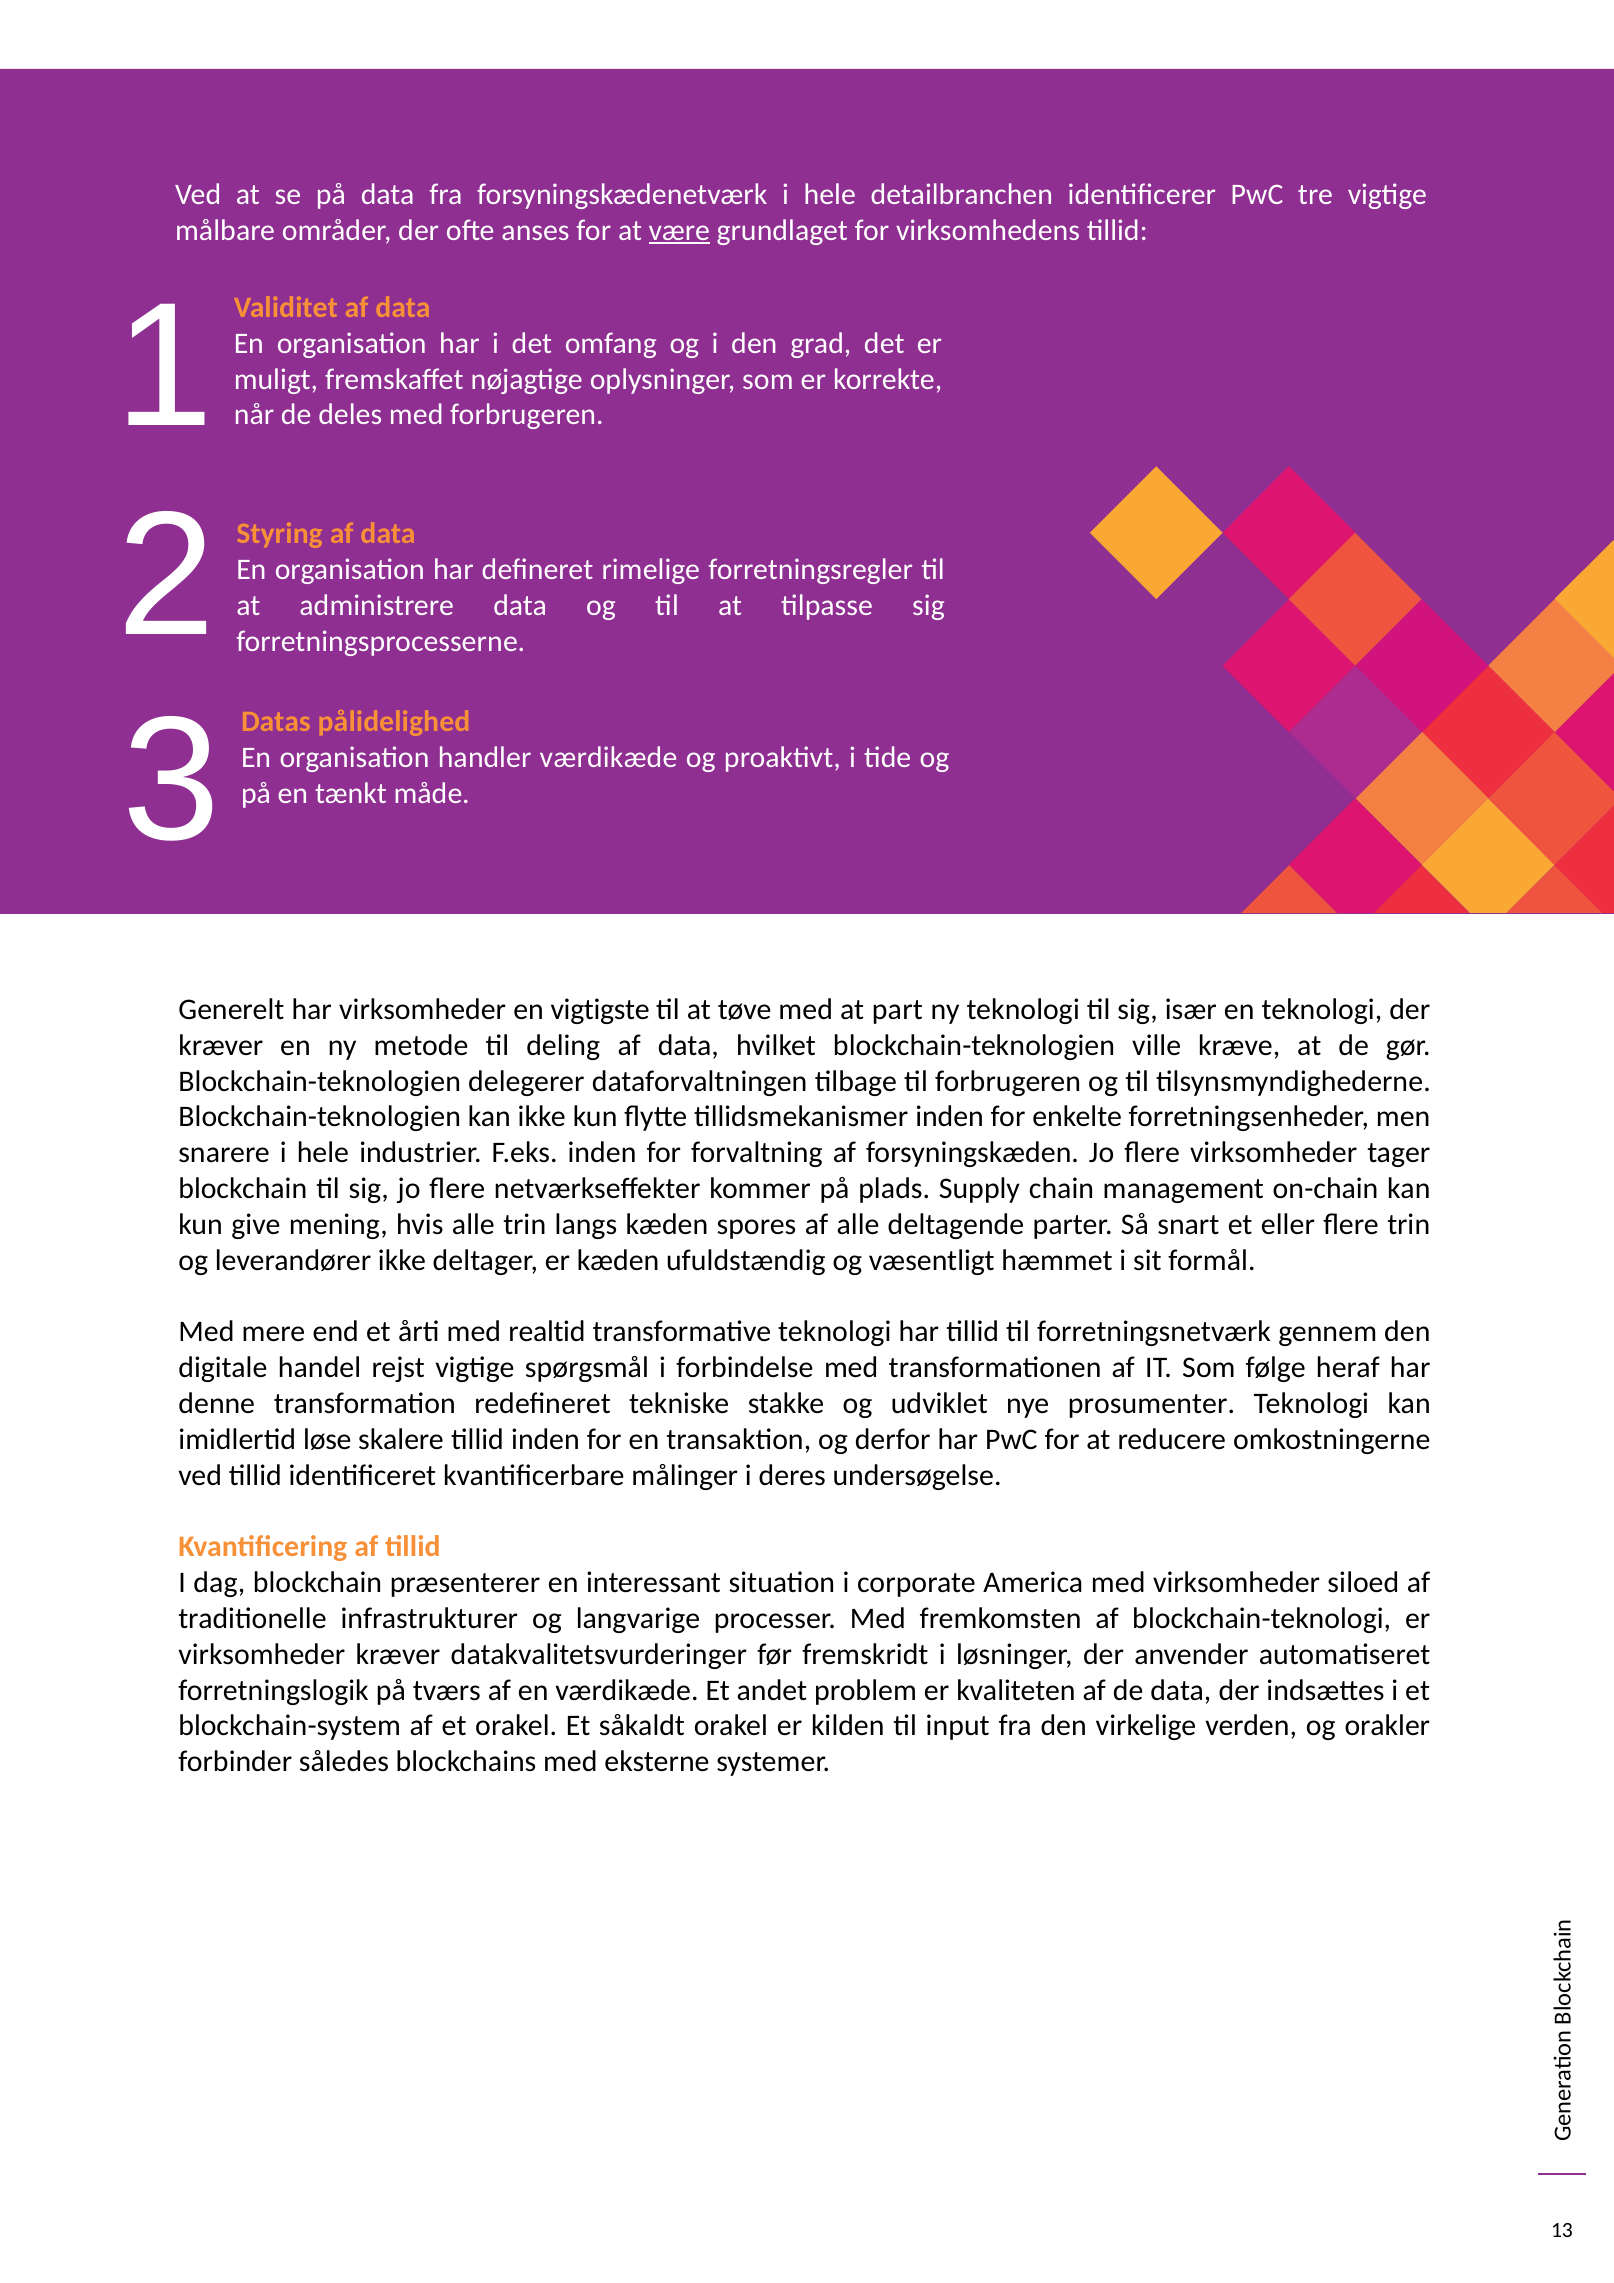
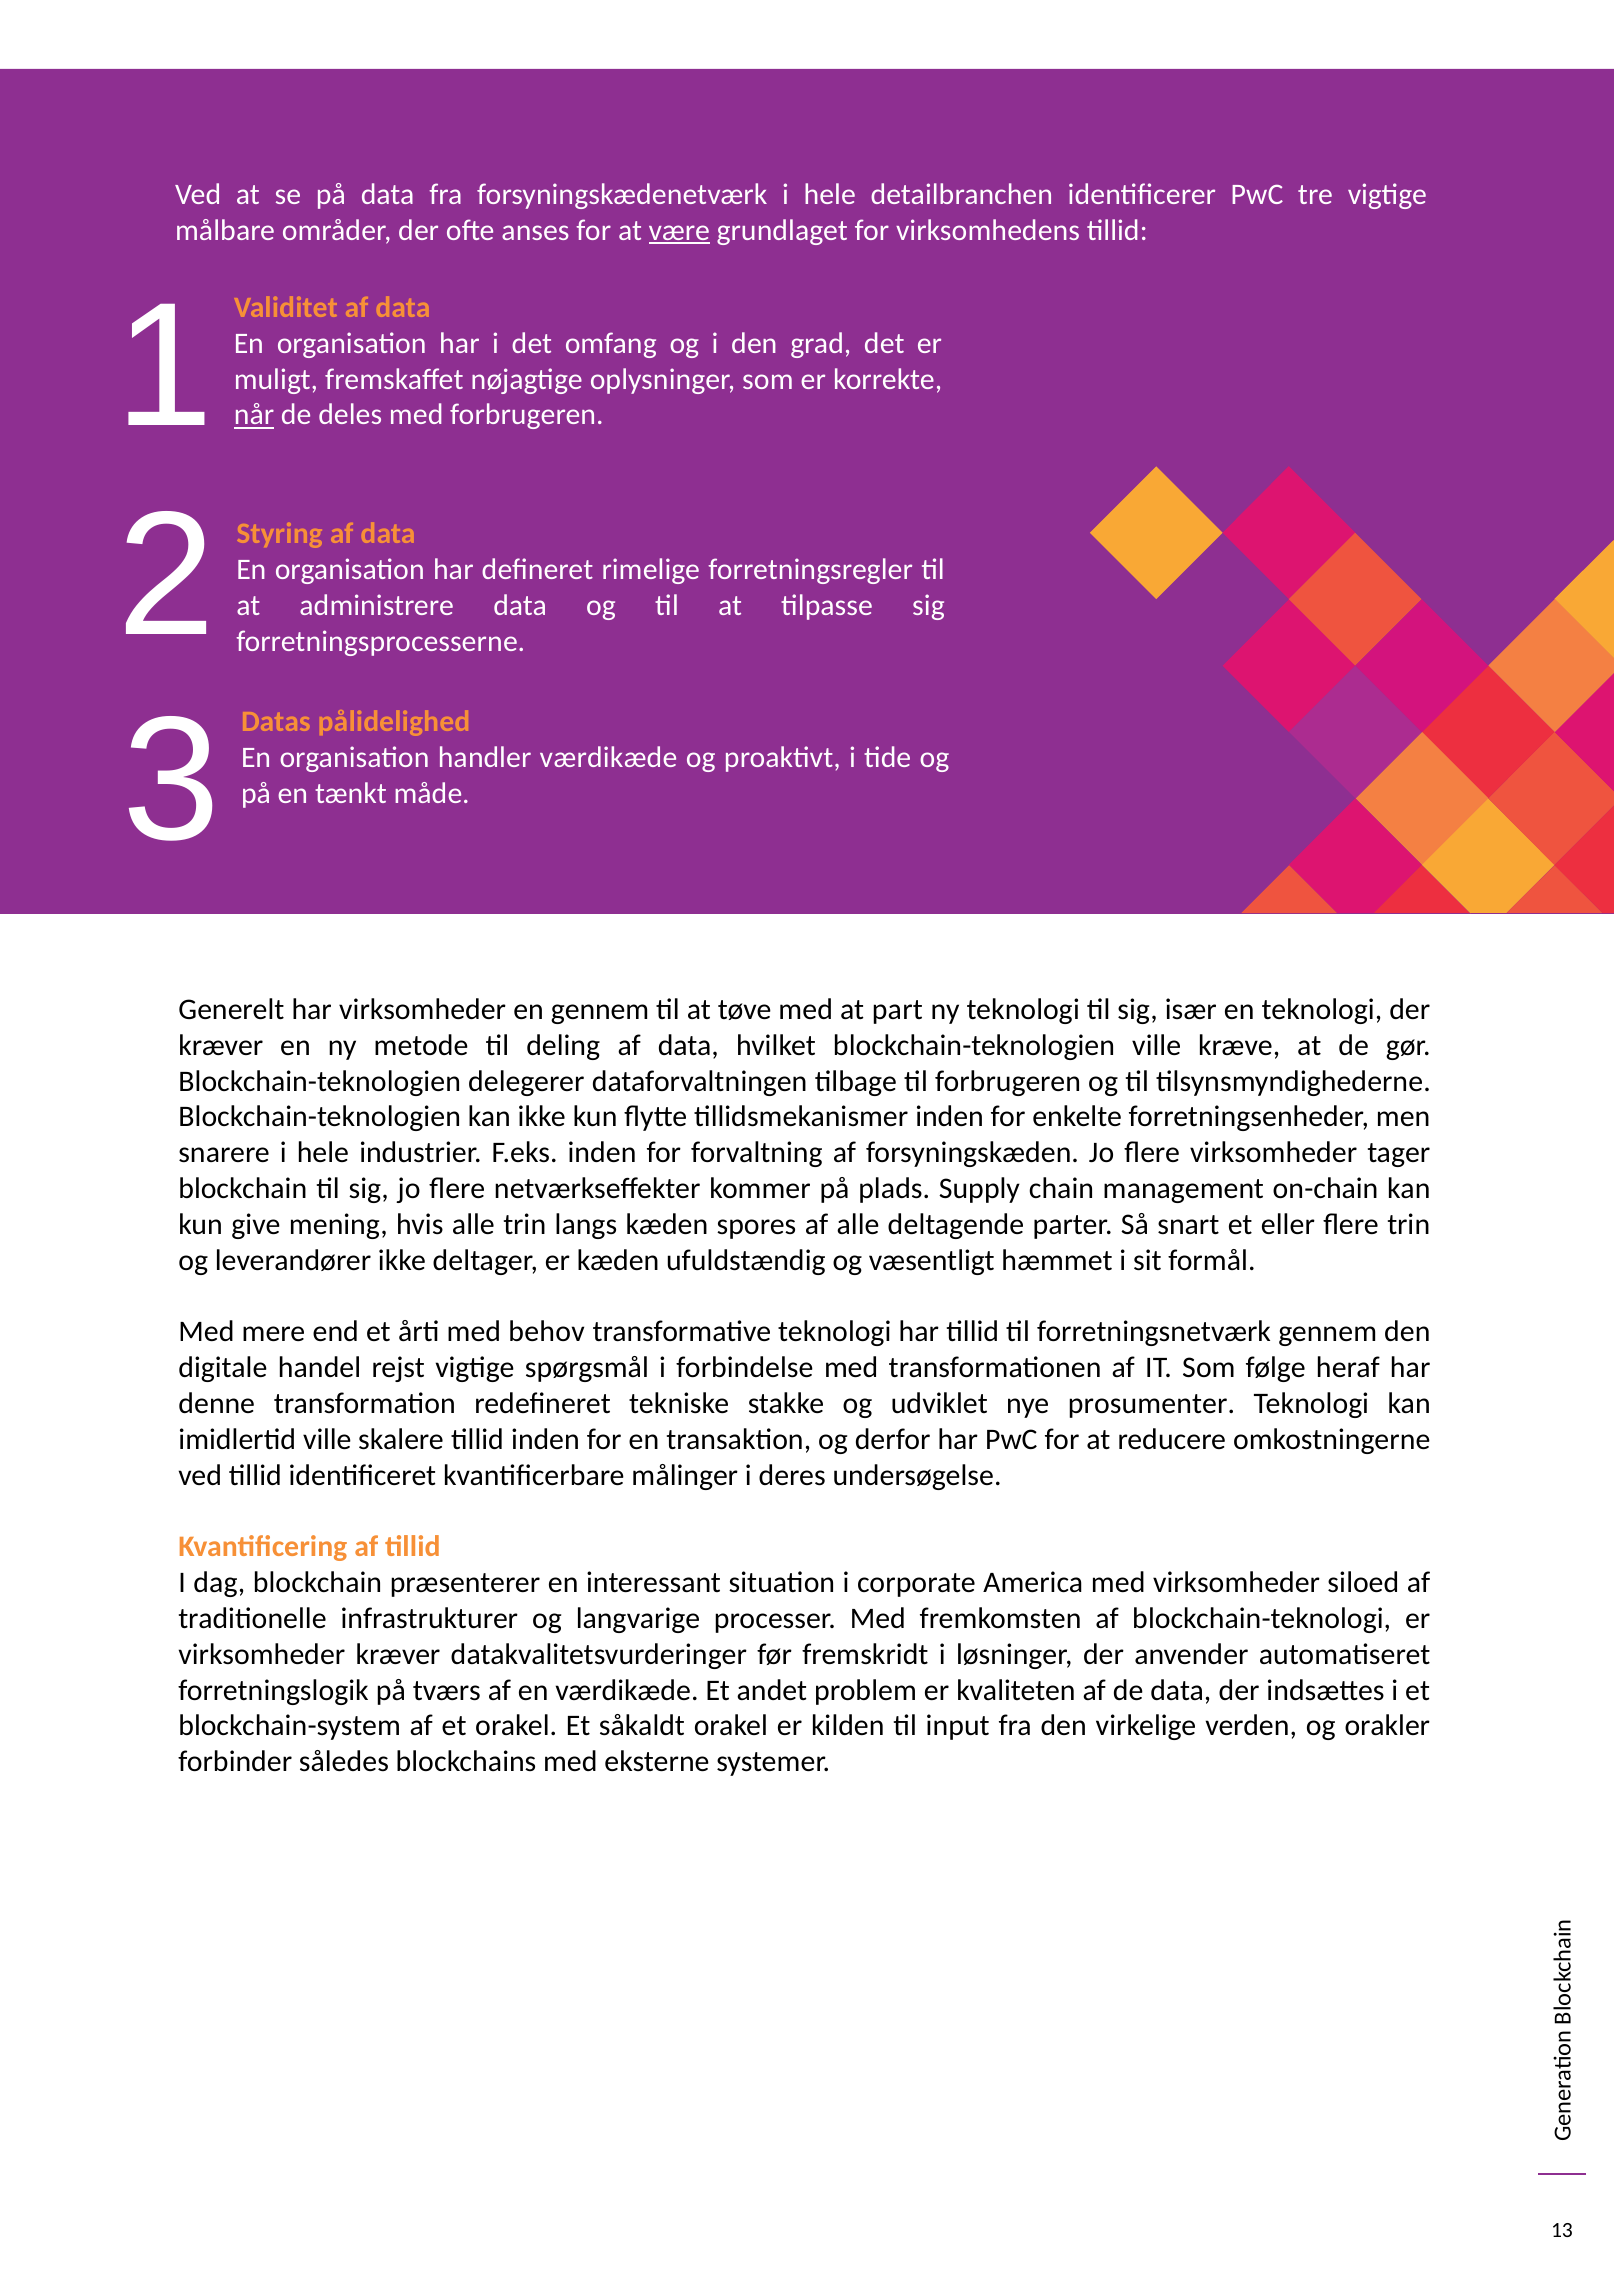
når underline: none -> present (254, 415)
en vigtigste: vigtigste -> gennem (600, 1009)
realtid: realtid -> behov (547, 1332)
imidlertid løse: løse -> ville (327, 1439)
